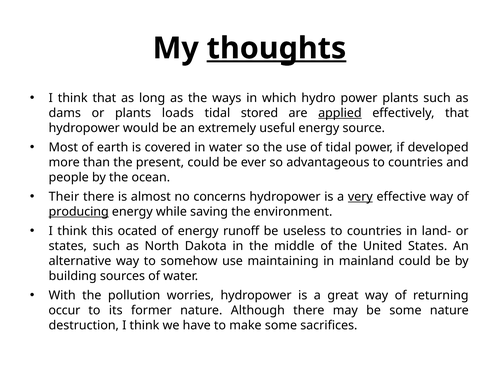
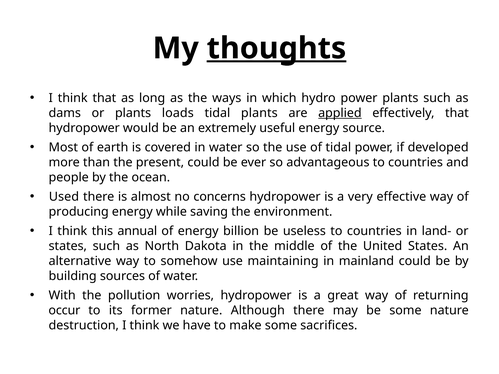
tidal stored: stored -> plants (259, 113)
Their: Their -> Used (64, 197)
very underline: present -> none (360, 197)
producing underline: present -> none (79, 212)
ocated: ocated -> annual (137, 231)
runoff: runoff -> billion (241, 231)
